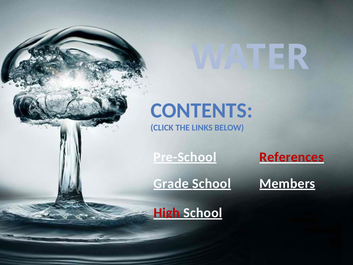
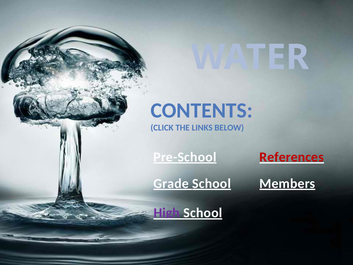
High colour: red -> purple (167, 213)
